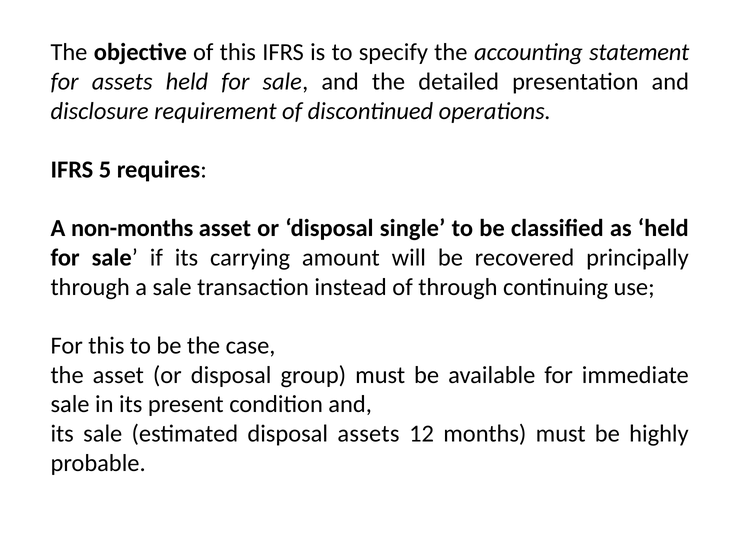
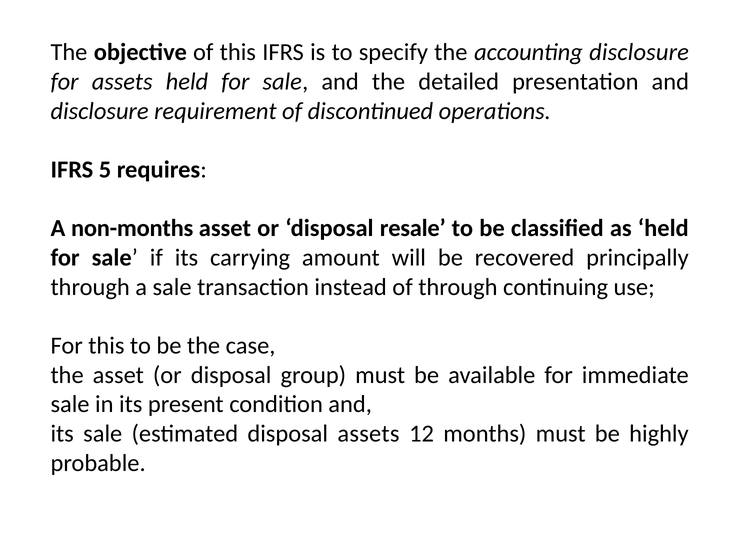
accounting statement: statement -> disclosure (639, 52)
single: single -> resale (413, 229)
